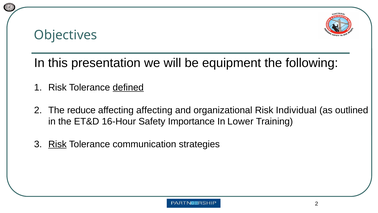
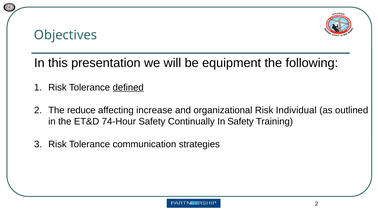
affecting affecting: affecting -> increase (154, 110)
16-Hour: 16-Hour -> 74-Hour (119, 121)
Importance: Importance -> Continually (191, 121)
In Lower: Lower -> Safety (240, 121)
Risk underline: present -> none (57, 144)
